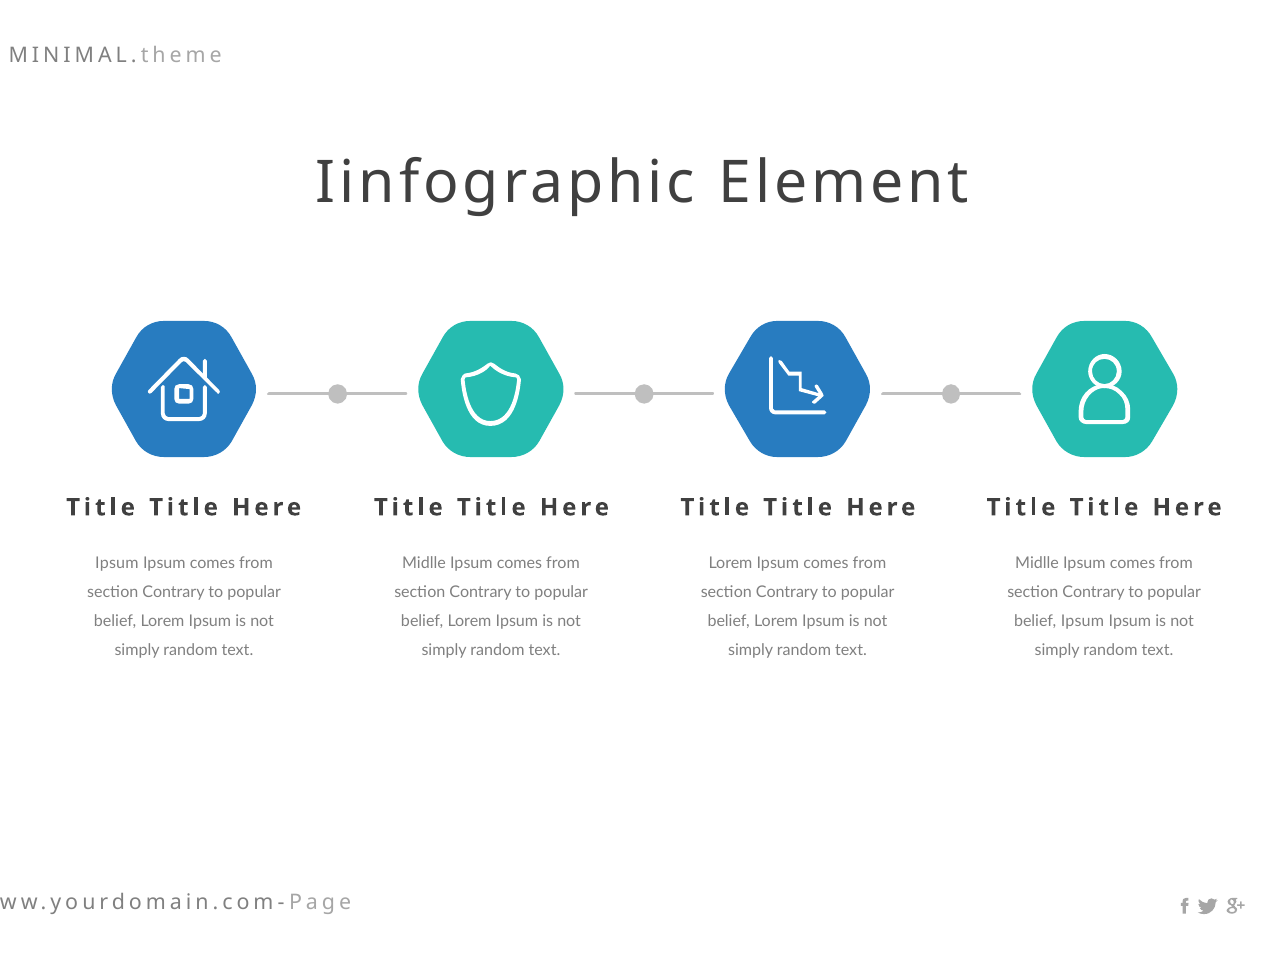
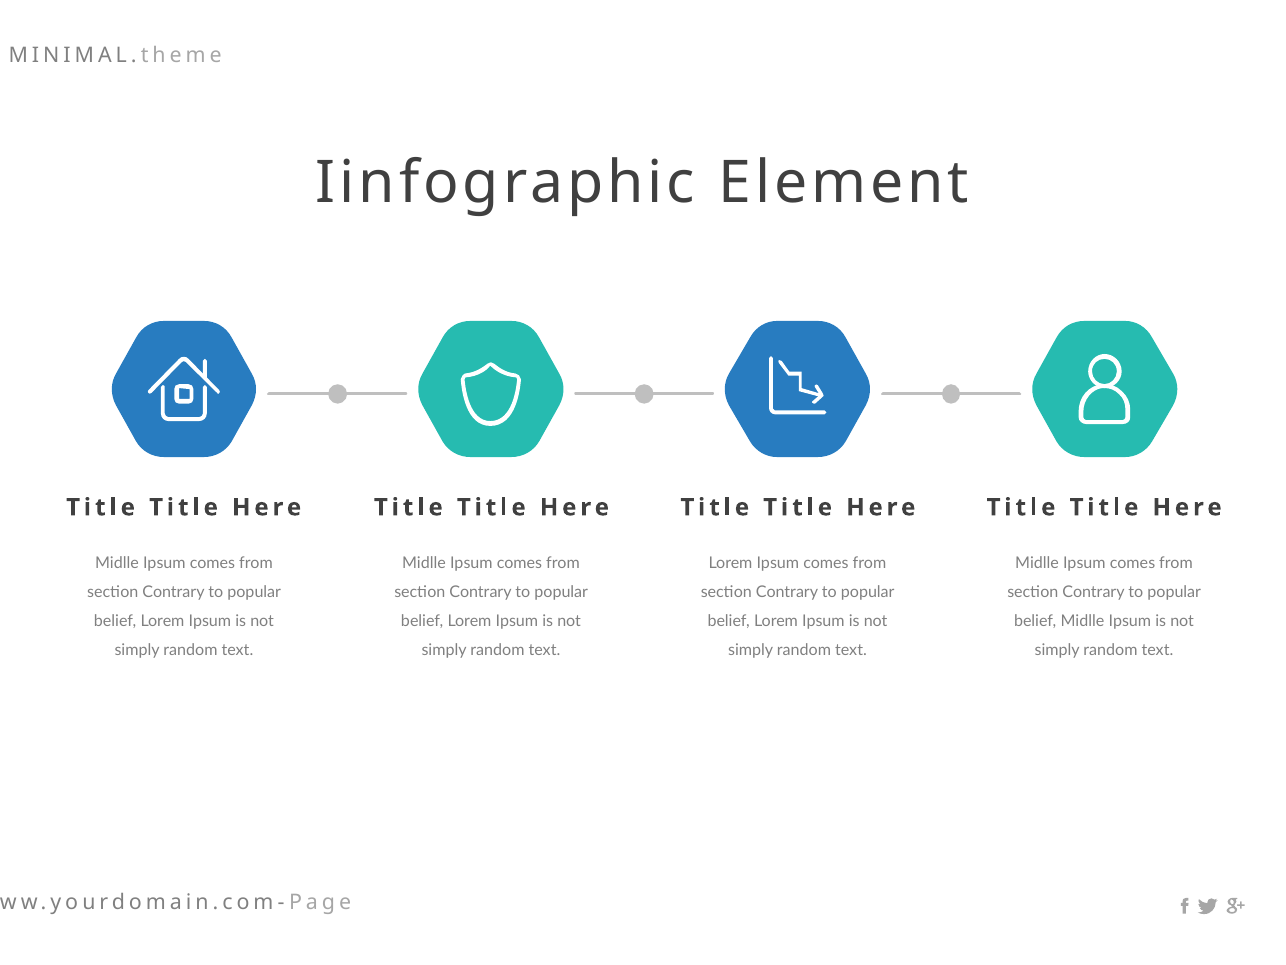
Ipsum: Ipsum -> Midlle (117, 563)
belief Ipsum: Ipsum -> Midlle (1083, 621)
